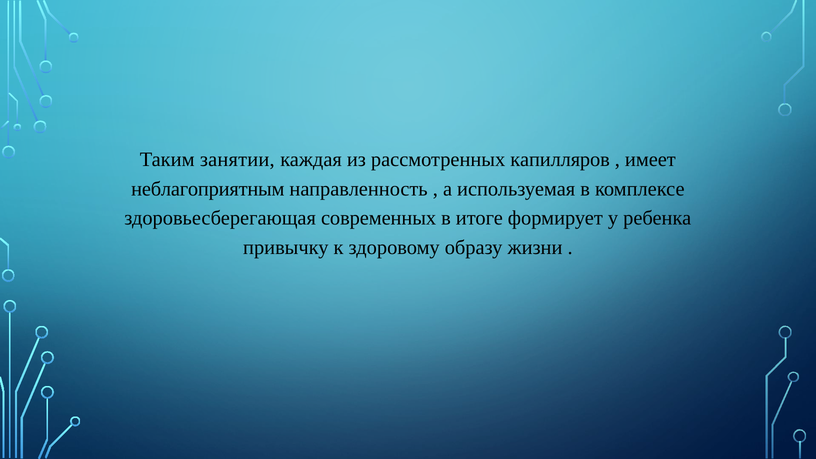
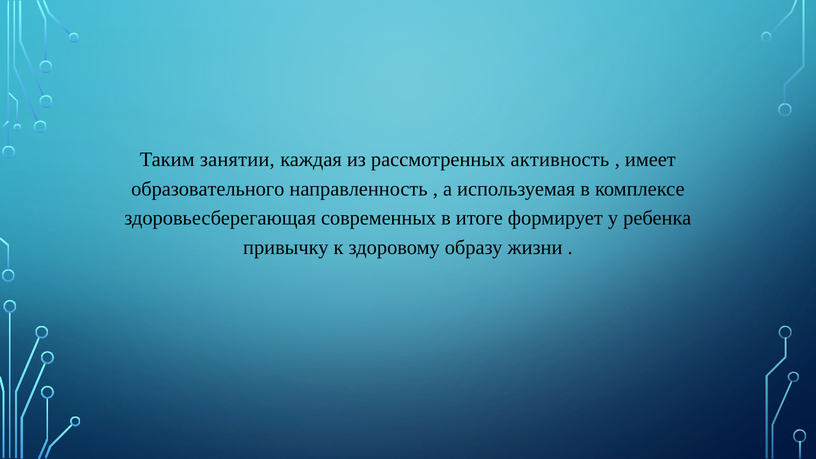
капилляров: капилляров -> активность (560, 159)
неблагоприятным: неблагоприятным -> образовательного (208, 189)
